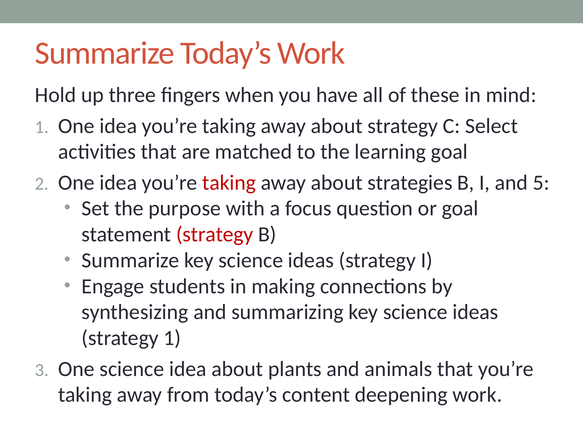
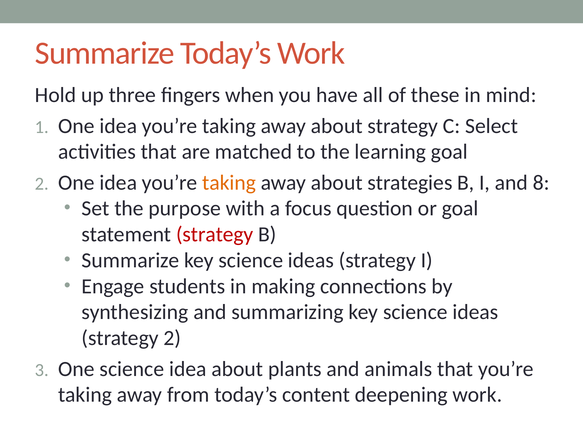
taking colour: red -> orange (229, 183)
5: 5 -> 8 (541, 183)
strategy 1: 1 -> 2 (172, 338)
